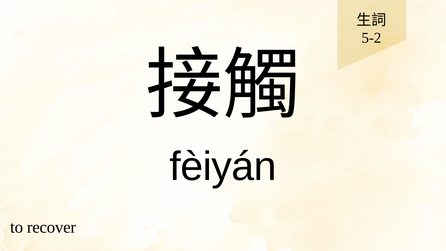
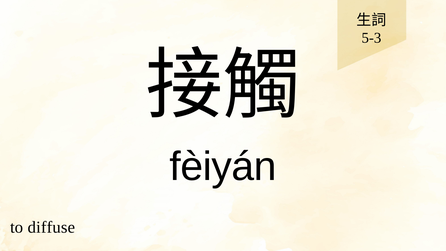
5-2: 5-2 -> 5-3 (371, 38)
recover: recover -> diffuse (51, 227)
